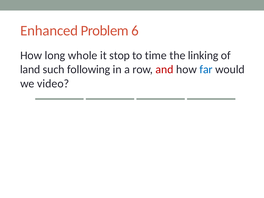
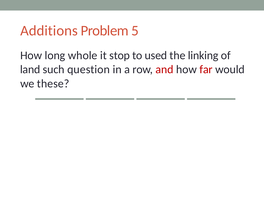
Enhanced: Enhanced -> Additions (49, 31)
6: 6 -> 5 (135, 31)
time: time -> used (156, 55)
following: following -> question (89, 69)
far colour: blue -> red (206, 69)
video: video -> these (53, 84)
